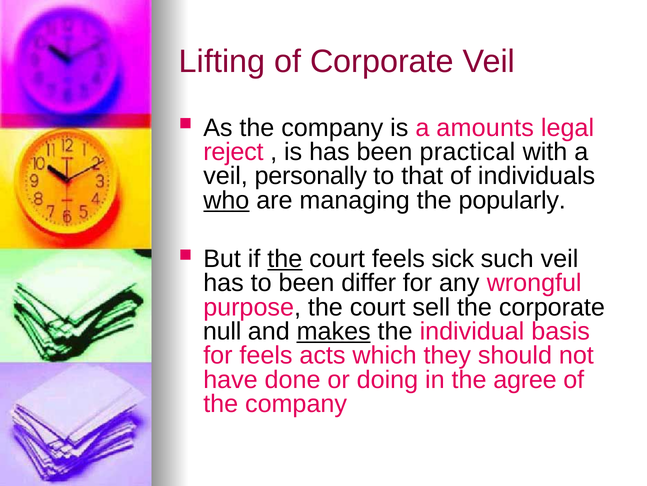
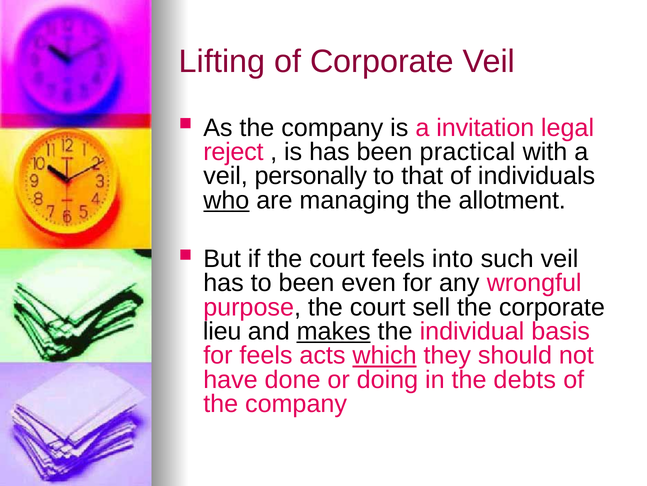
amounts: amounts -> invitation (485, 127)
popularly: popularly -> allotment (512, 200)
the underline: present -> none (285, 258)
sick: sick -> into (453, 258)
differ: differ -> even (369, 283)
null: null -> lieu (222, 331)
which underline: none -> present (385, 355)
agree: agree -> debts (525, 379)
